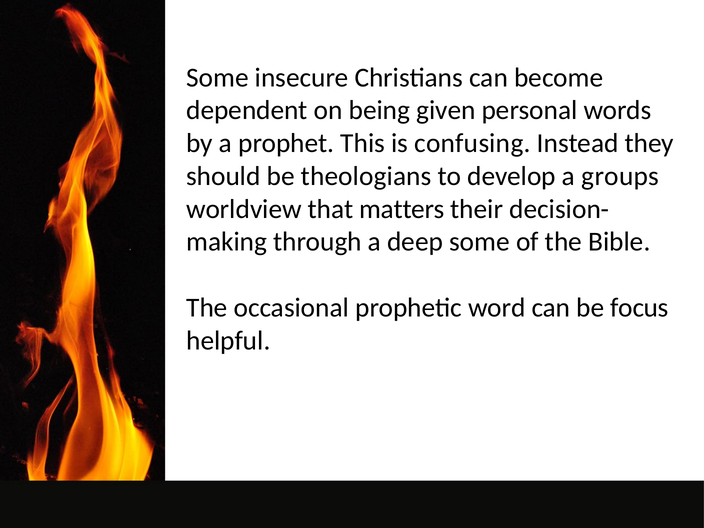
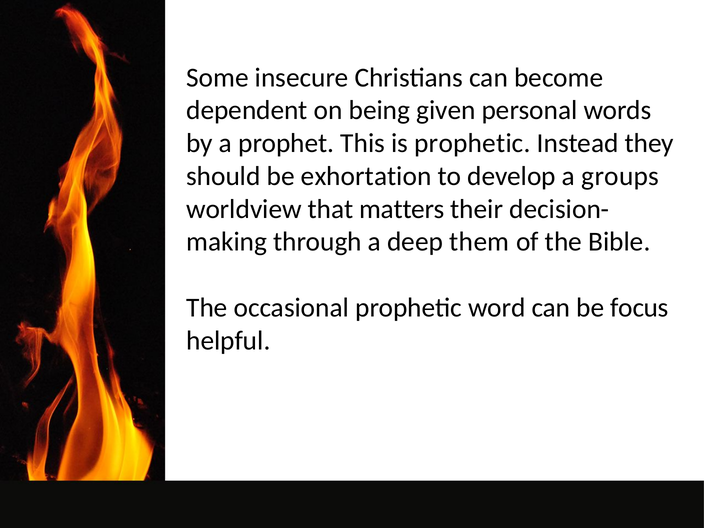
is confusing: confusing -> prophetic (472, 143)
theologians: theologians -> exhortation (366, 176)
deep some: some -> them (479, 242)
